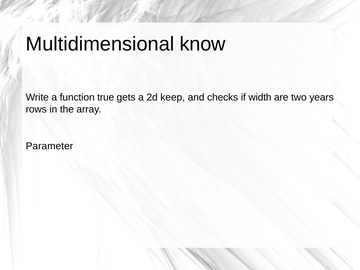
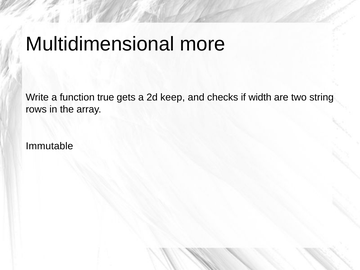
know: know -> more (203, 44)
years: years -> string (322, 97)
Parameter: Parameter -> Immutable (49, 146)
